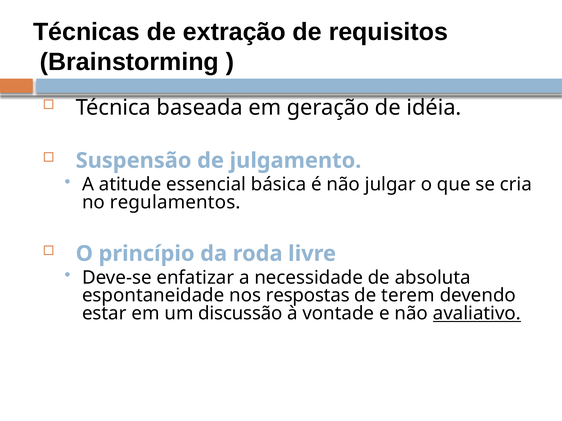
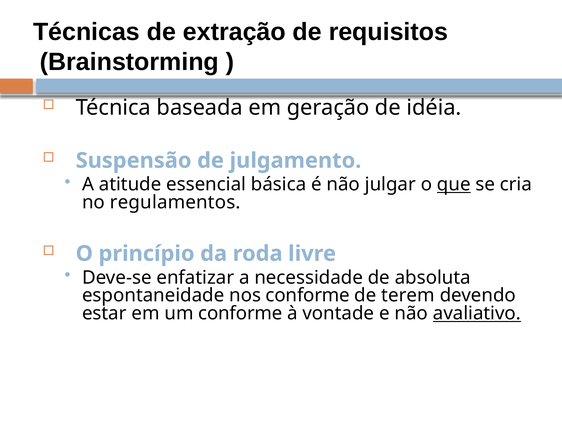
que underline: none -> present (454, 185)
nos respostas: respostas -> conforme (308, 296)
um discussão: discussão -> conforme (240, 314)
